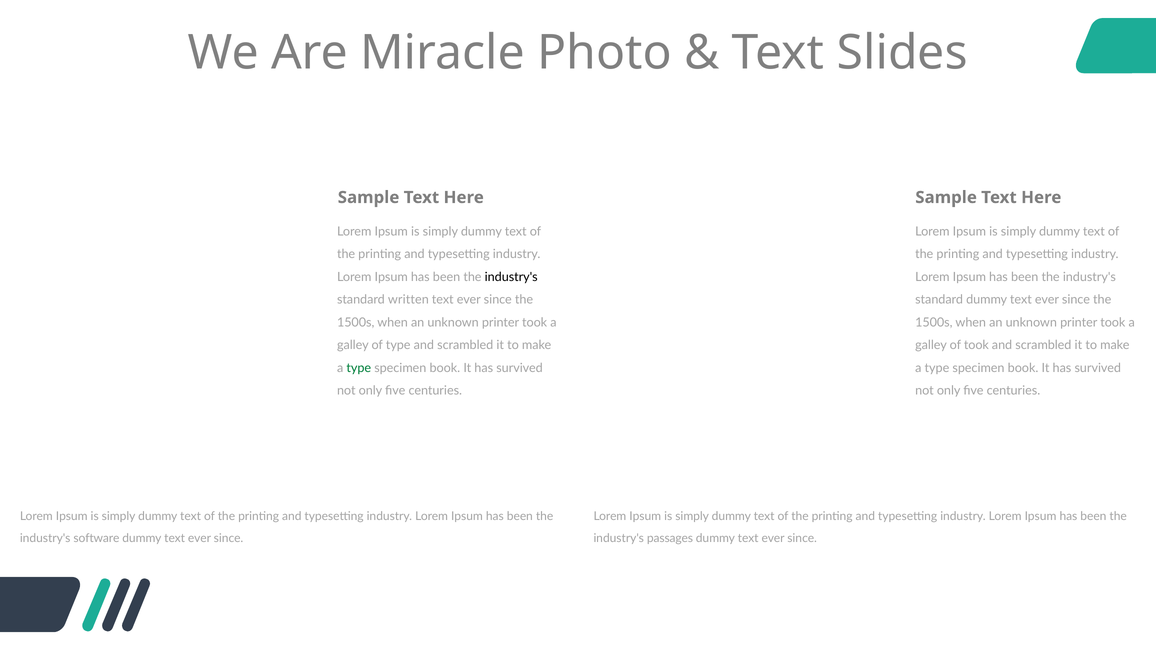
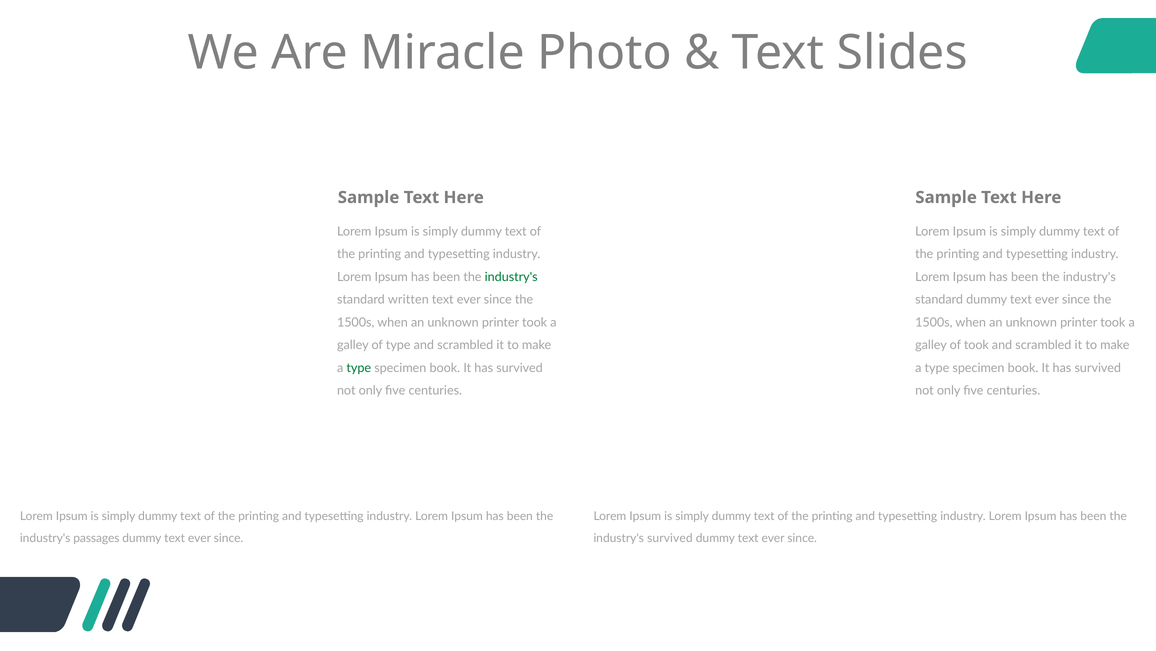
industry's colour: black -> green (511, 277)
software: software -> passages (96, 537)
industry's passages: passages -> survived (670, 537)
